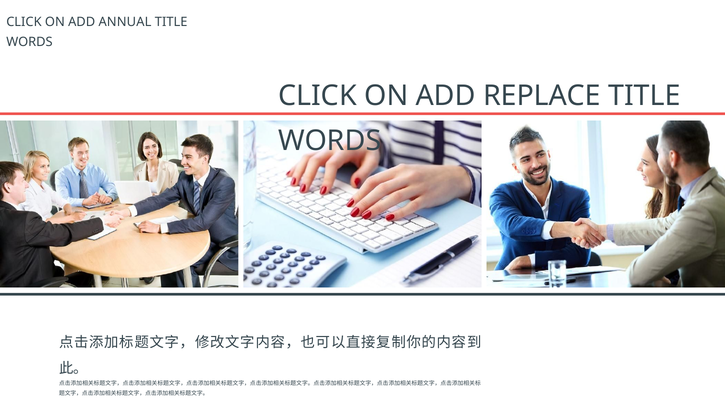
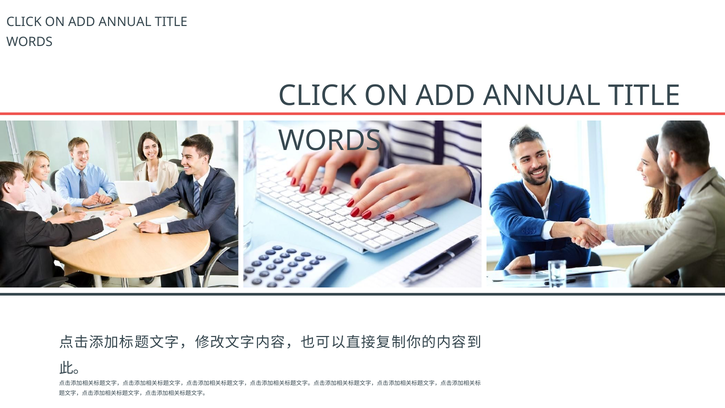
REPLACE: REPLACE -> ANNUAL (542, 96)
